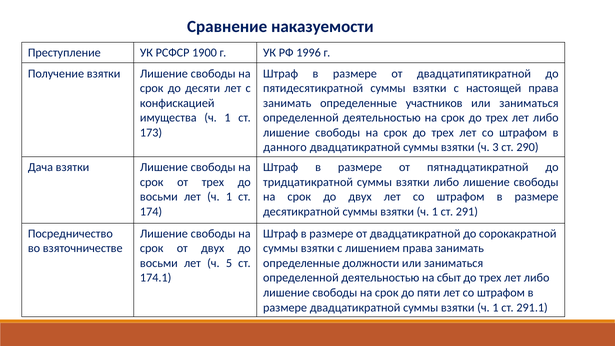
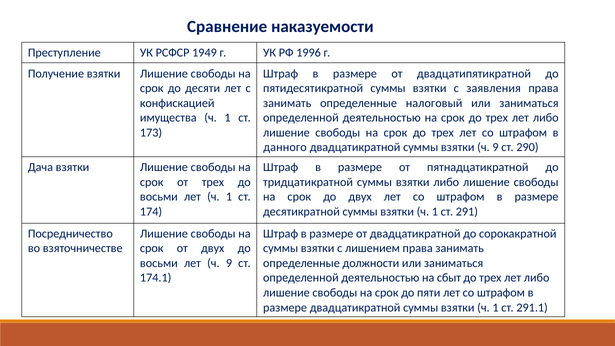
1900: 1900 -> 1949 (205, 53)
настоящей: настоящей -> заявления (494, 88)
участников: участников -> налоговый (434, 103)
взятки ч 3: 3 -> 9 (496, 147)
лет ч 5: 5 -> 9 (229, 263)
